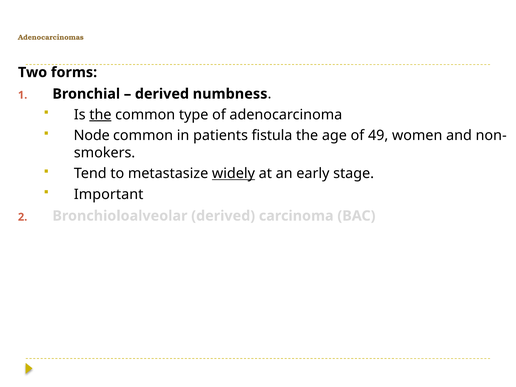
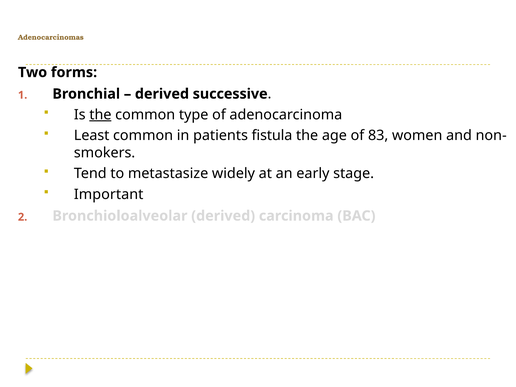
numbness: numbness -> successive (230, 94)
Node: Node -> Least (92, 136)
49: 49 -> 83 (378, 136)
widely underline: present -> none (233, 174)
